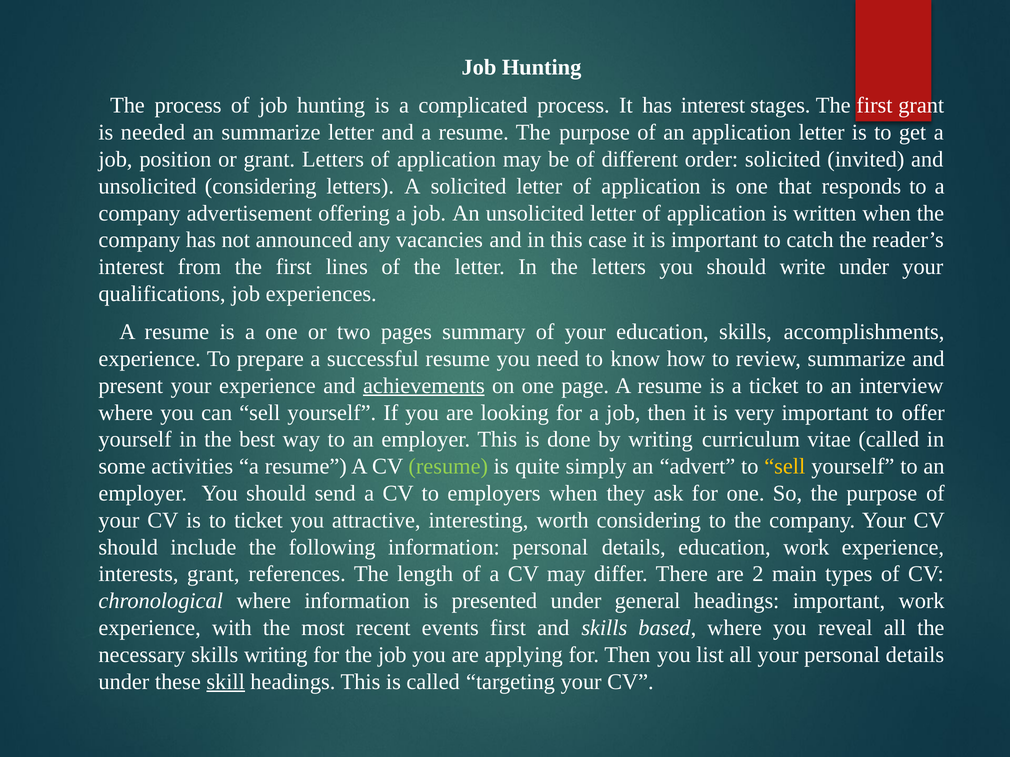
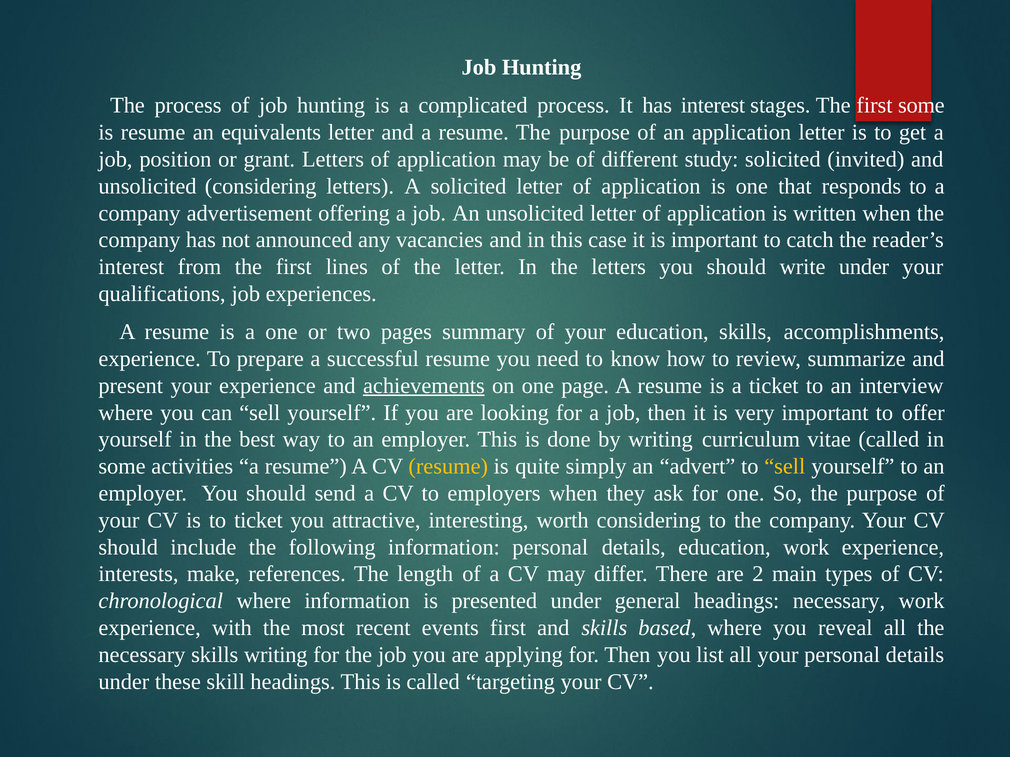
first grant: grant -> some (921, 106)
is needed: needed -> resume (153, 132)
an summarize: summarize -> equivalents (271, 132)
order: order -> study (712, 159)
resume colour: light green -> yellow (448, 467)
interests grant: grant -> make (213, 574)
headings important: important -> necessary (839, 601)
skill underline: present -> none (226, 682)
